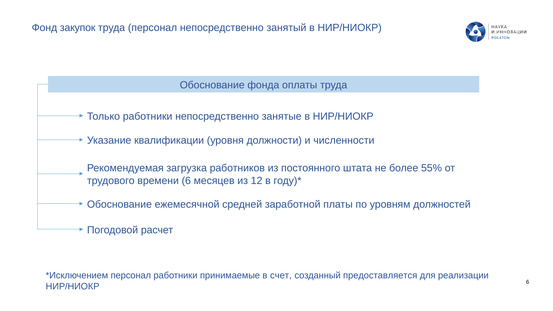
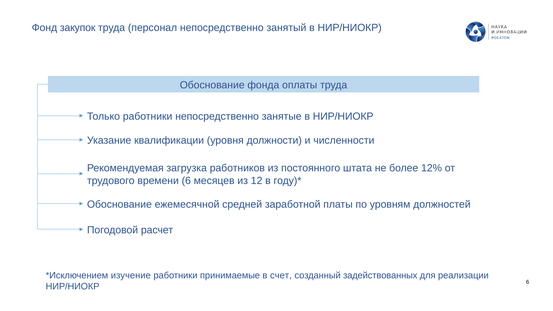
55%: 55% -> 12% (432, 168)
персонал: персонал -> изучение (131, 275)
предоставляется: предоставляется -> задействованных (380, 275)
